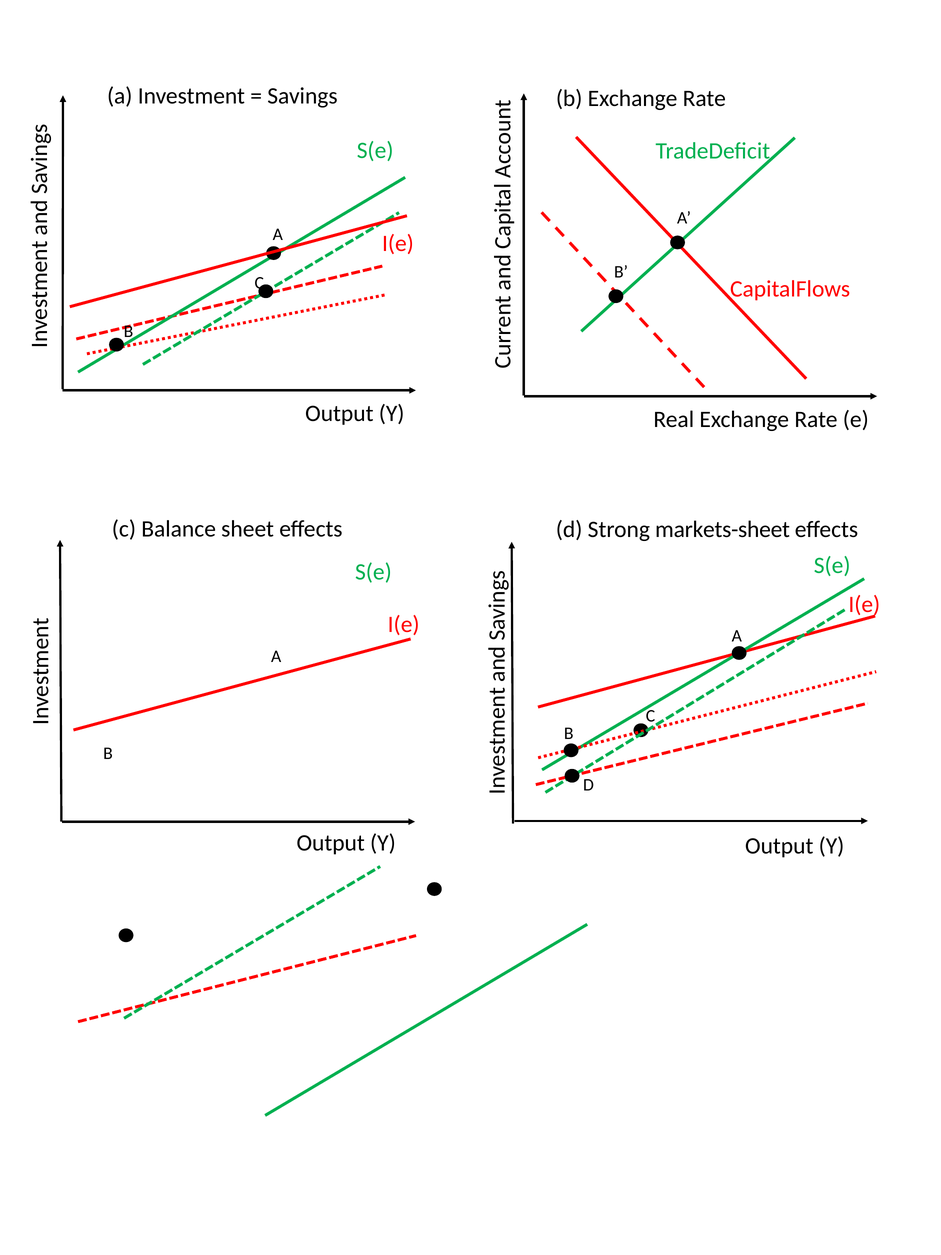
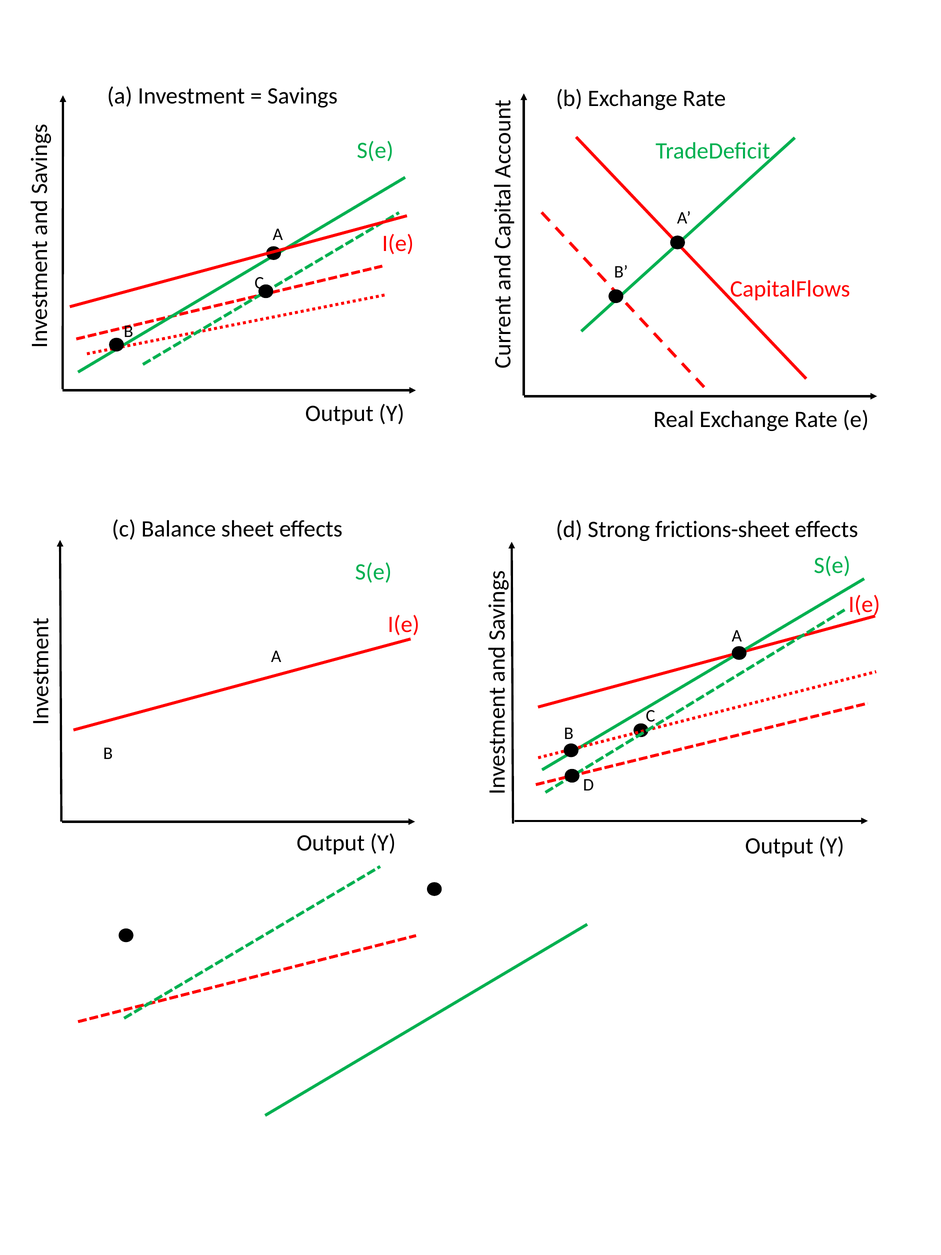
markets-sheet: markets-sheet -> frictions-sheet (723, 529)
